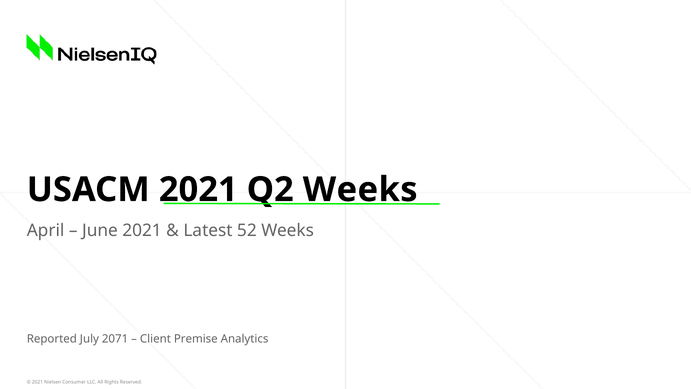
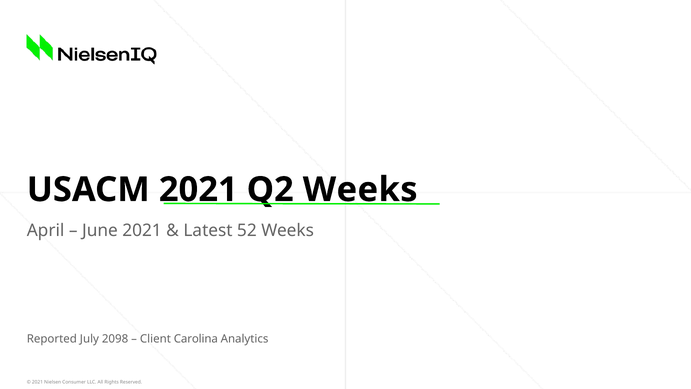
2071: 2071 -> 2098 (115, 339)
Premise: Premise -> Carolina (196, 339)
